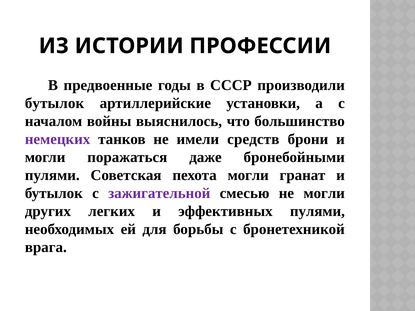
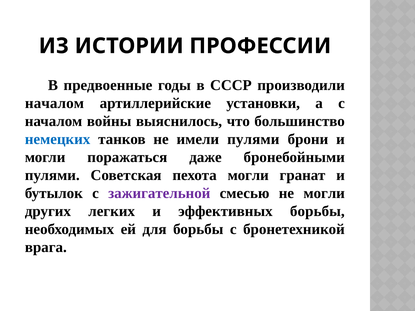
бутылок: бутылок -> началом (55, 103)
немецких colour: purple -> blue (58, 139)
имели средств: средств -> пулями (253, 139)
эффективных пулями: пулями -> борьбы (317, 211)
